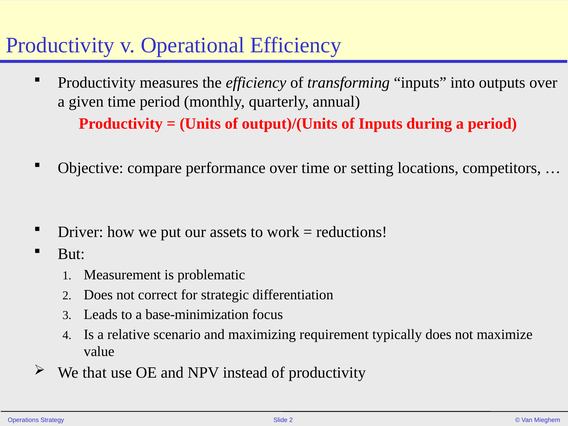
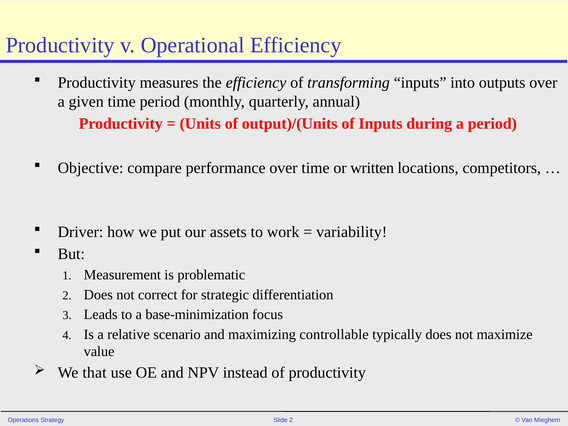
setting: setting -> written (372, 168)
reductions: reductions -> variability (352, 232)
requirement: requirement -> controllable (334, 334)
